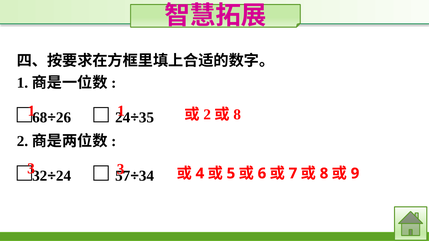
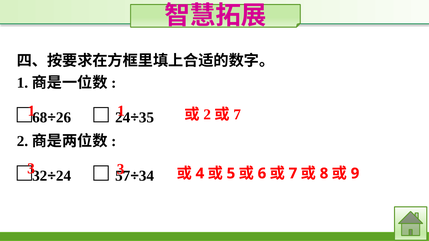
8: 8 -> 7 (237, 115)
